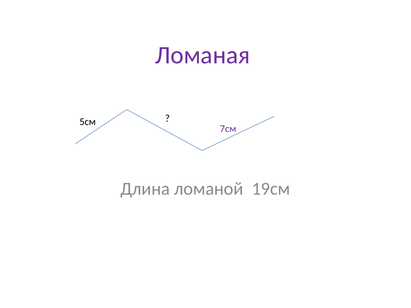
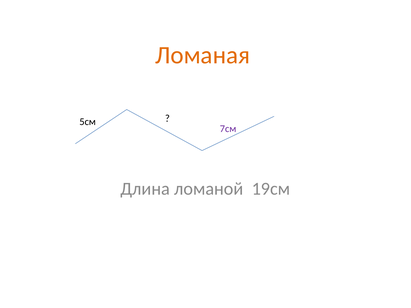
Ломаная colour: purple -> orange (203, 55)
